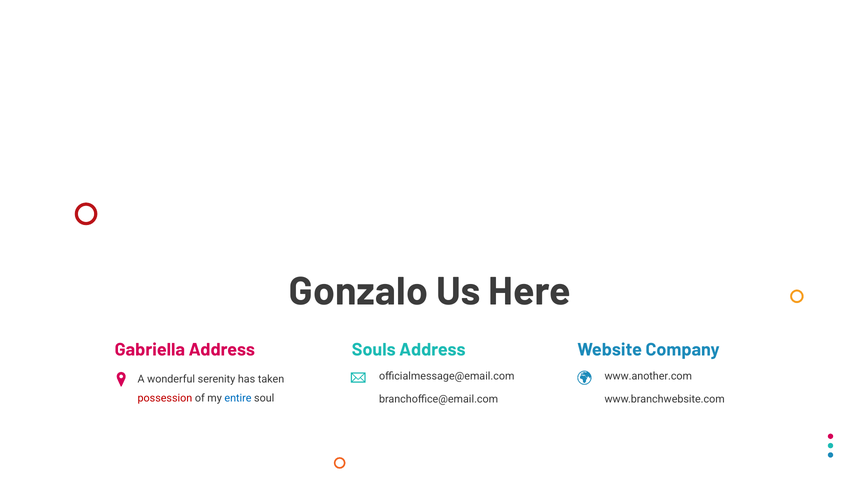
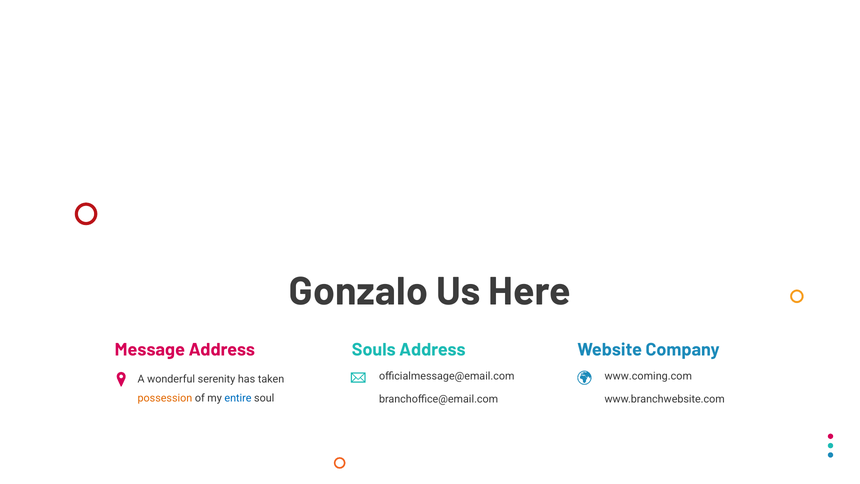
Gabriella: Gabriella -> Message (150, 350)
www.another.com: www.another.com -> www.coming.com (648, 376)
possession colour: red -> orange (165, 398)
